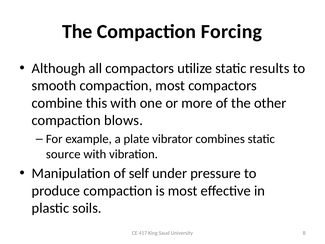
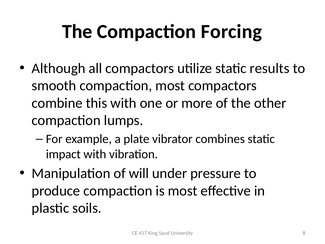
blows: blows -> lumps (124, 120)
source: source -> impact (63, 154)
self: self -> will (139, 173)
